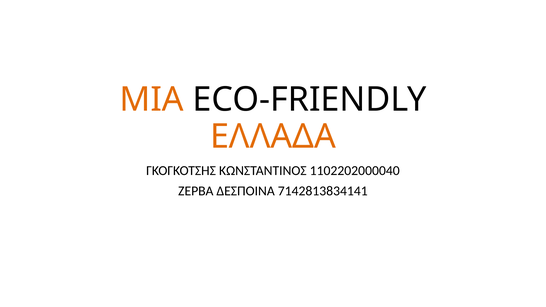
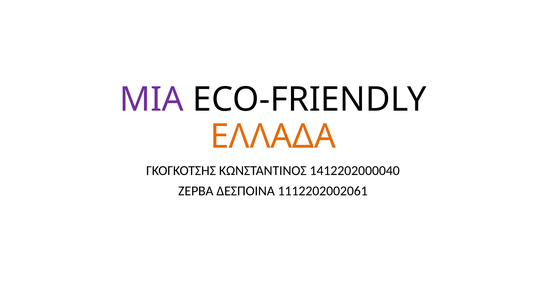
ΜΙΑ colour: orange -> purple (152, 100)
1102202000040: 1102202000040 -> 1412202000040 (355, 171)
7142813834141: 7142813834141 -> 1112202002061 (323, 191)
